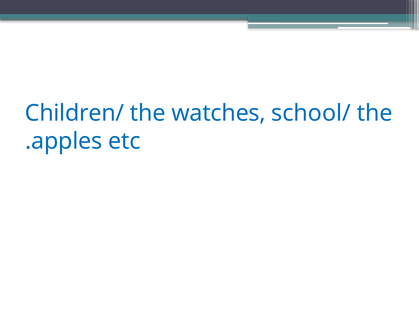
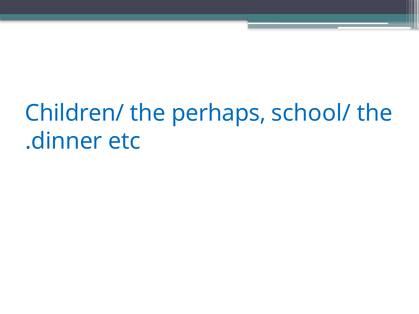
watches: watches -> perhaps (219, 113)
apples: apples -> dinner (67, 141)
